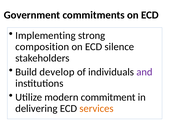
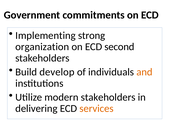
composition: composition -> organization (42, 47)
silence: silence -> second (119, 47)
and colour: purple -> orange (144, 72)
modern commitment: commitment -> stakeholders (108, 98)
